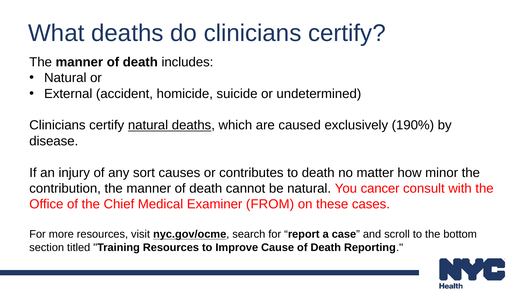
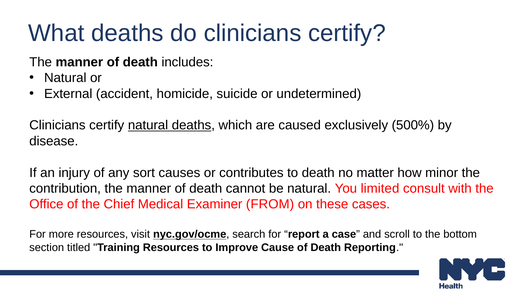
190%: 190% -> 500% (413, 125)
cancer: cancer -> limited (380, 188)
